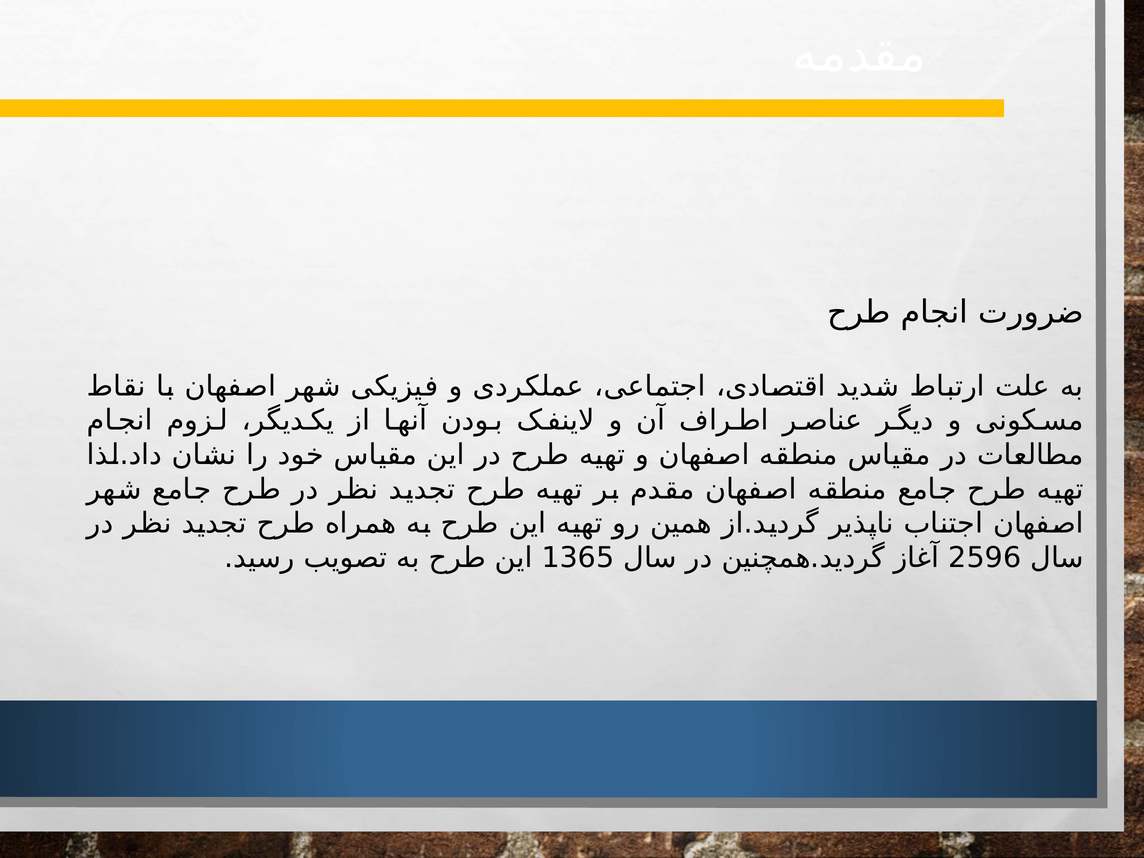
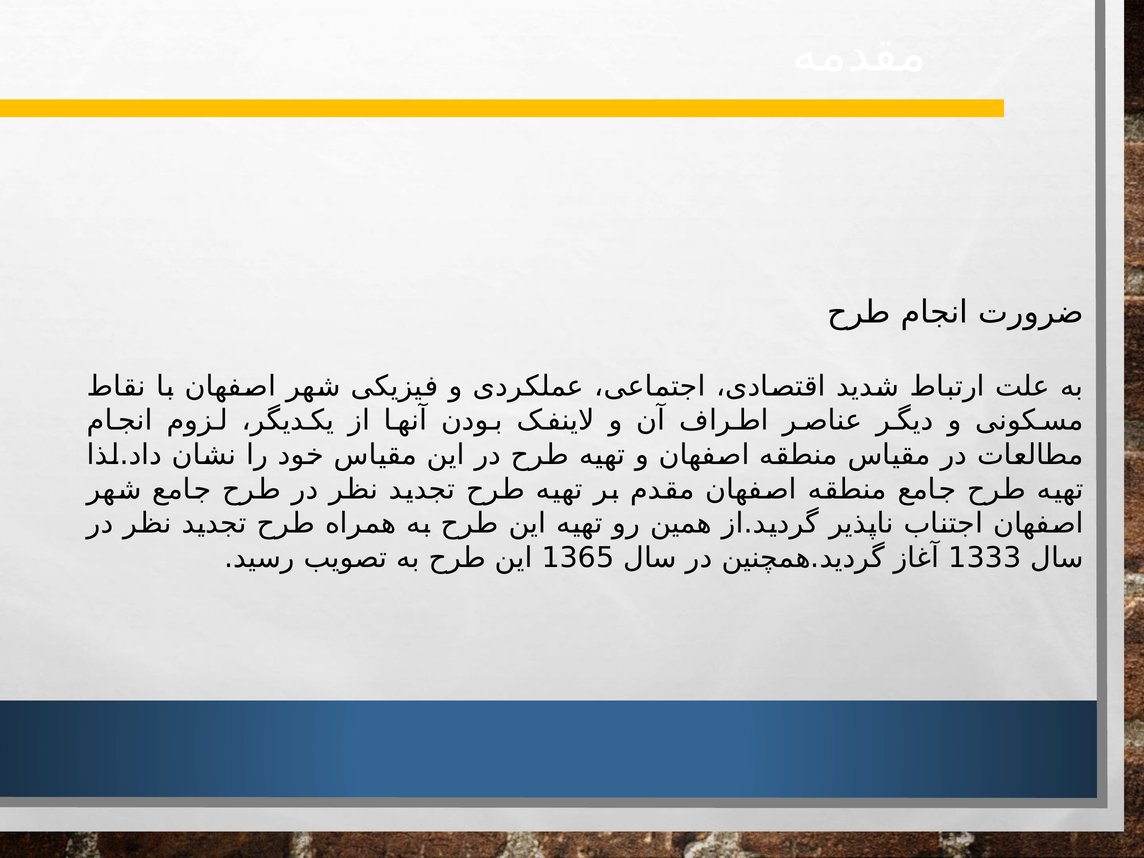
2596: 2596 -> 1333 (985, 558)
